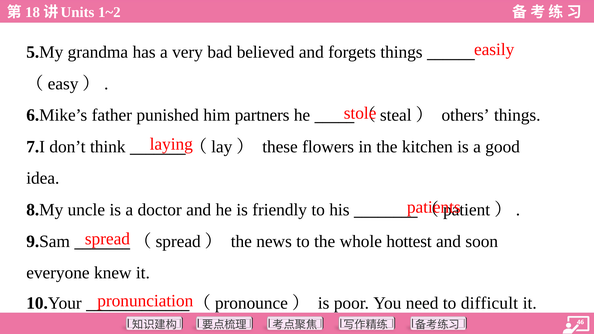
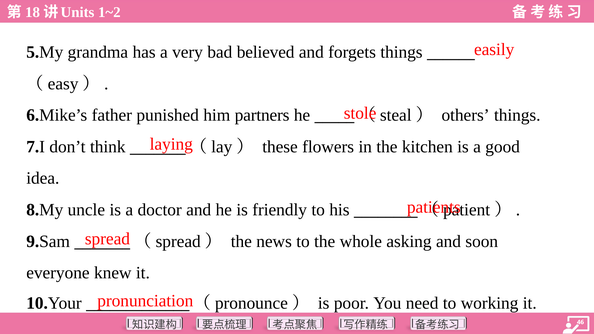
hottest: hottest -> asking (409, 241)
difficult: difficult -> working (490, 303)
